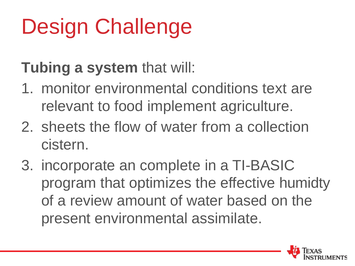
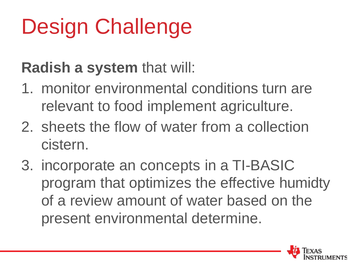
Tubing: Tubing -> Radish (46, 68)
text: text -> turn (275, 89)
complete: complete -> concepts (170, 166)
assimilate: assimilate -> determine (227, 219)
